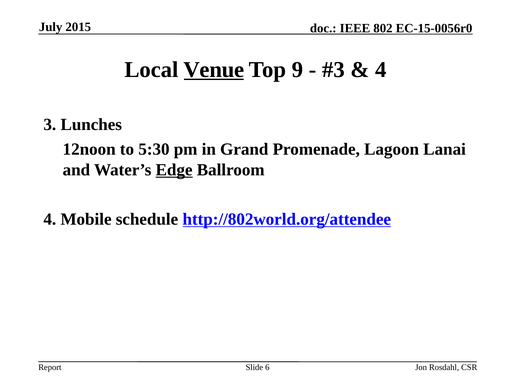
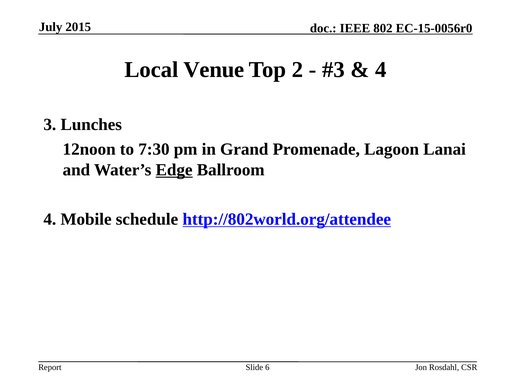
Venue underline: present -> none (214, 70)
9: 9 -> 2 (297, 70)
5:30: 5:30 -> 7:30 (154, 149)
